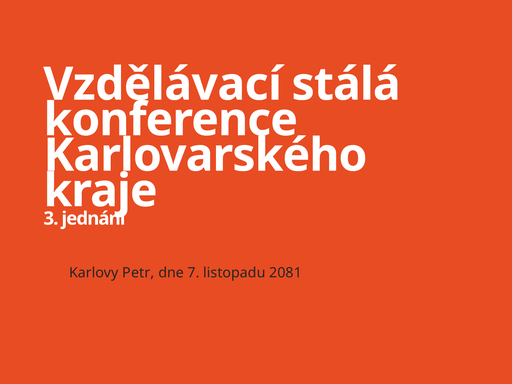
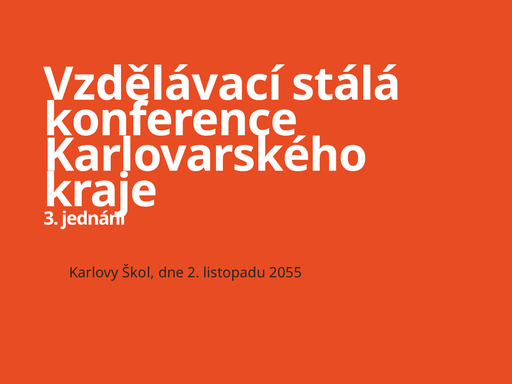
Petr: Petr -> Škol (138, 273)
7: 7 -> 2 (194, 273)
2081: 2081 -> 2055 (286, 273)
